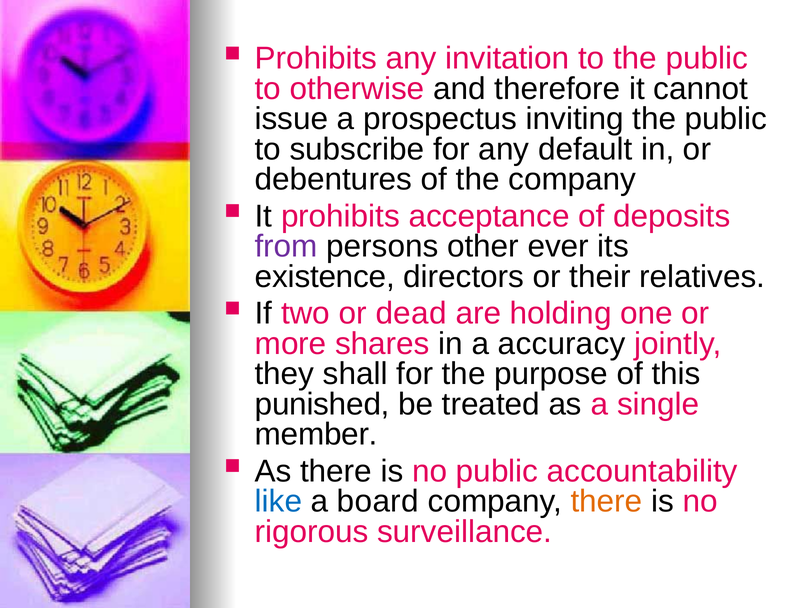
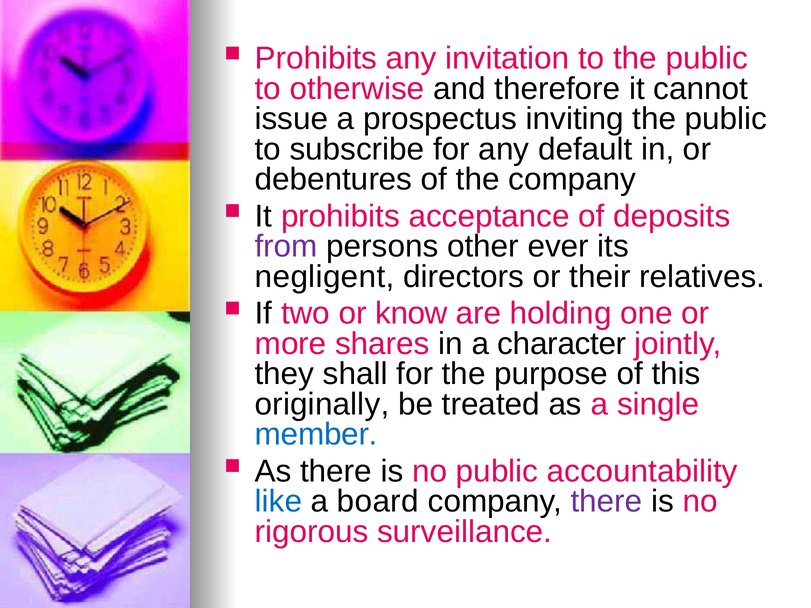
existence: existence -> negligent (325, 277)
dead: dead -> know (411, 313)
accuracy: accuracy -> character (562, 344)
punished: punished -> originally (322, 404)
member colour: black -> blue (316, 435)
there colour: orange -> purple (607, 502)
